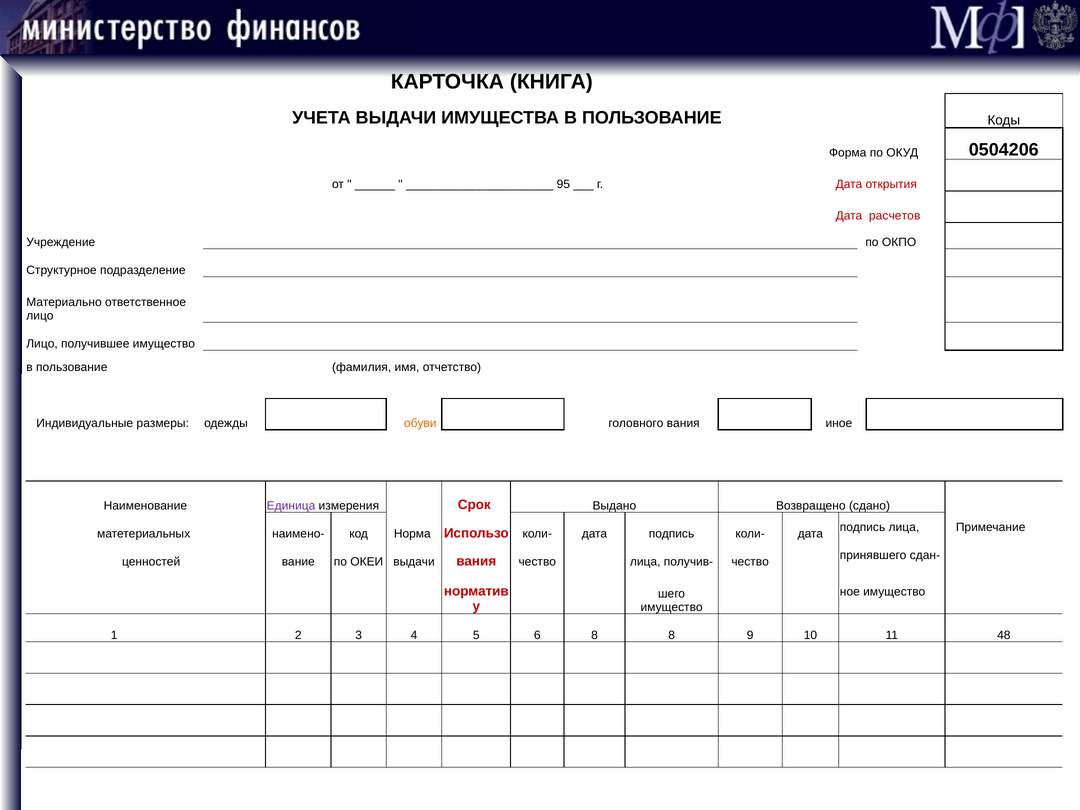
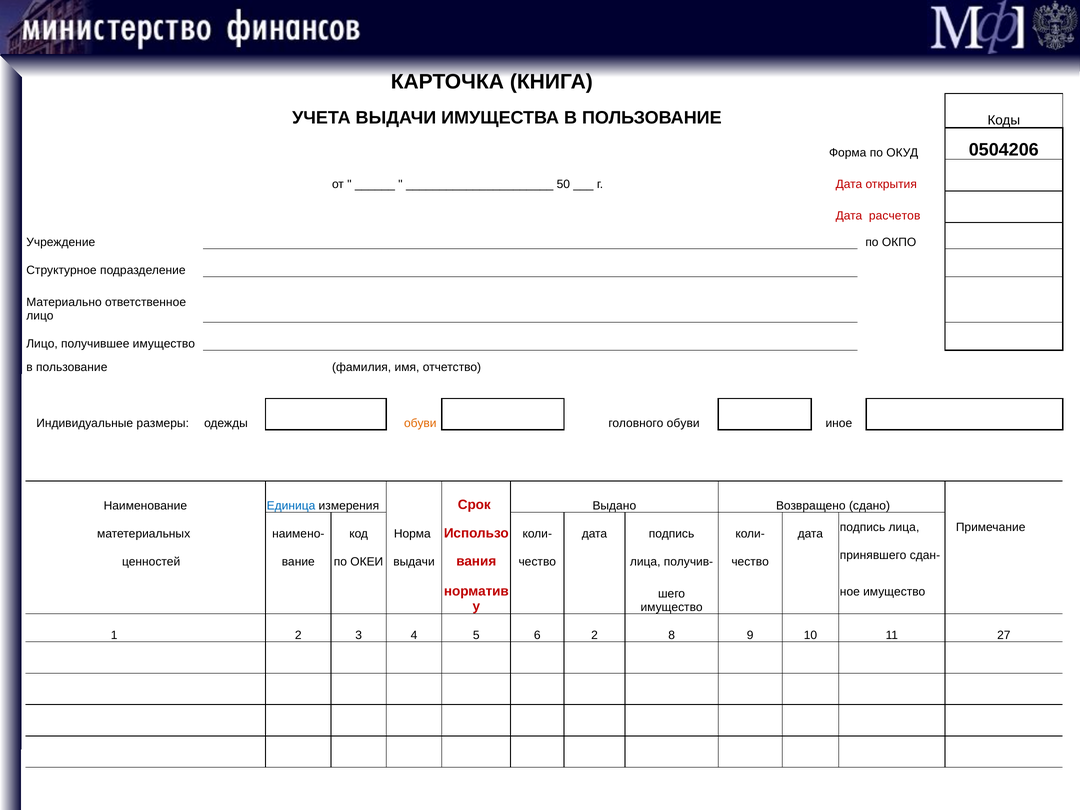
95: 95 -> 50 (563, 185)
головного вания: вания -> обуви (683, 423)
Единица colour: purple -> blue (291, 506)
6 8: 8 -> 2 (595, 635)
48: 48 -> 27 (1004, 635)
